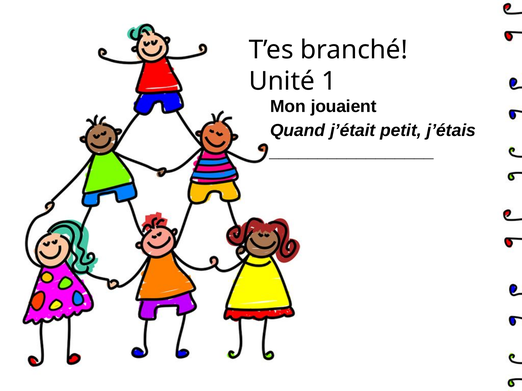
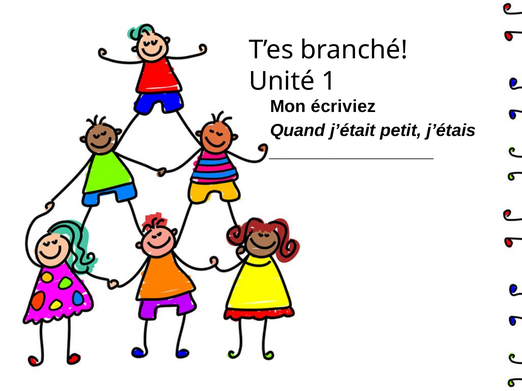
jouaient: jouaient -> écriviez (343, 106)
